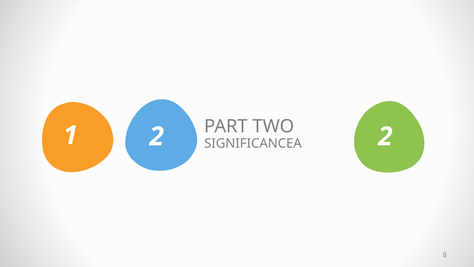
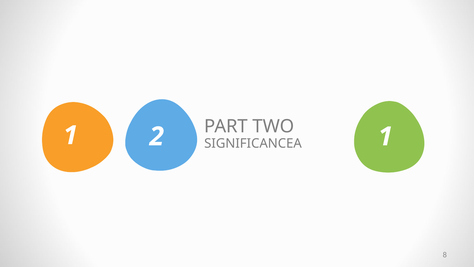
2 2: 2 -> 1 (385, 136)
